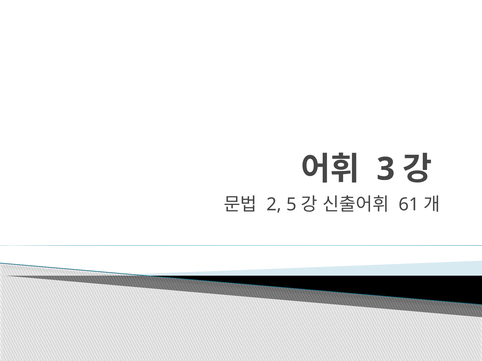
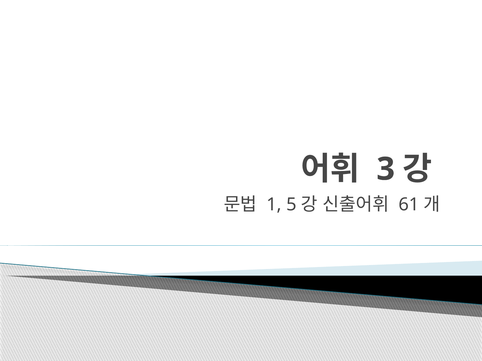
2: 2 -> 1 (274, 205)
